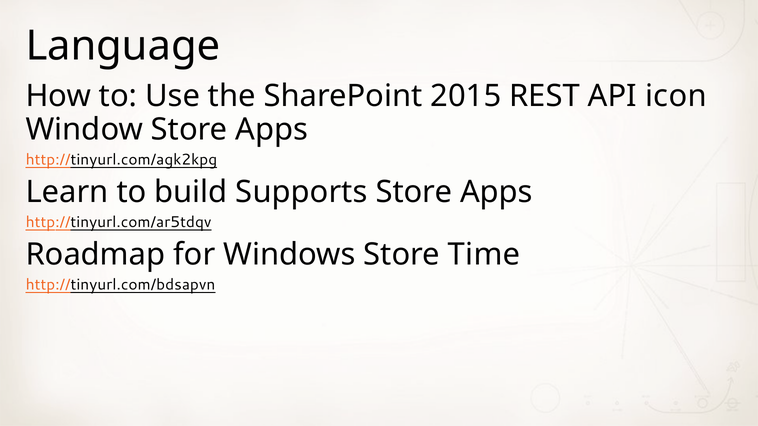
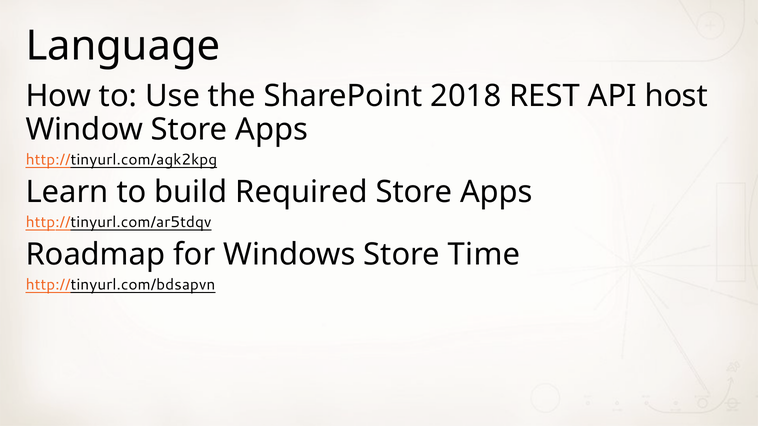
2015: 2015 -> 2018 (466, 96)
icon: icon -> host (676, 96)
Supports: Supports -> Required (302, 192)
